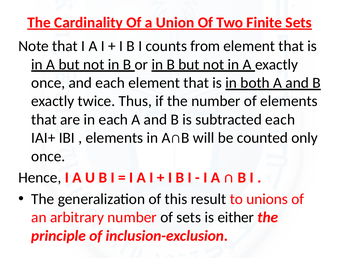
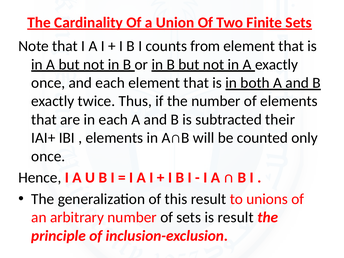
subtracted each: each -> their (280, 120)
is either: either -> result (236, 217)
